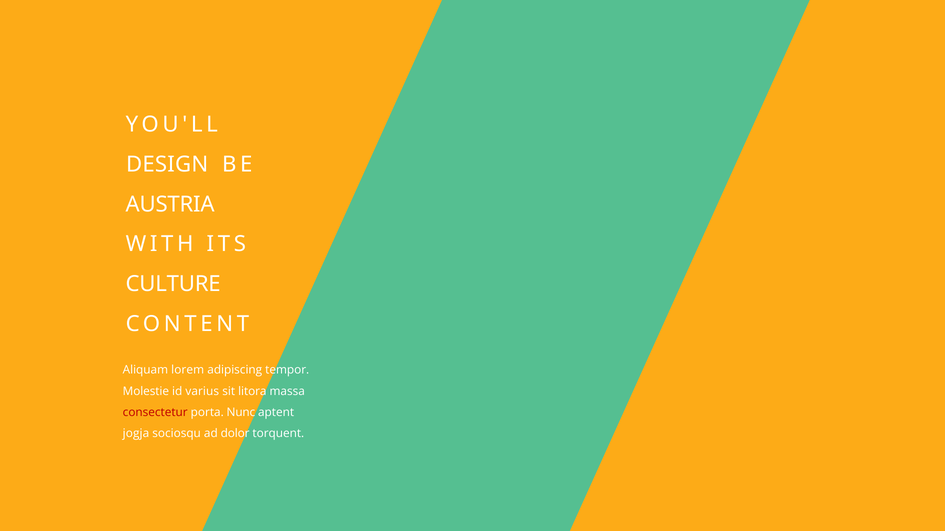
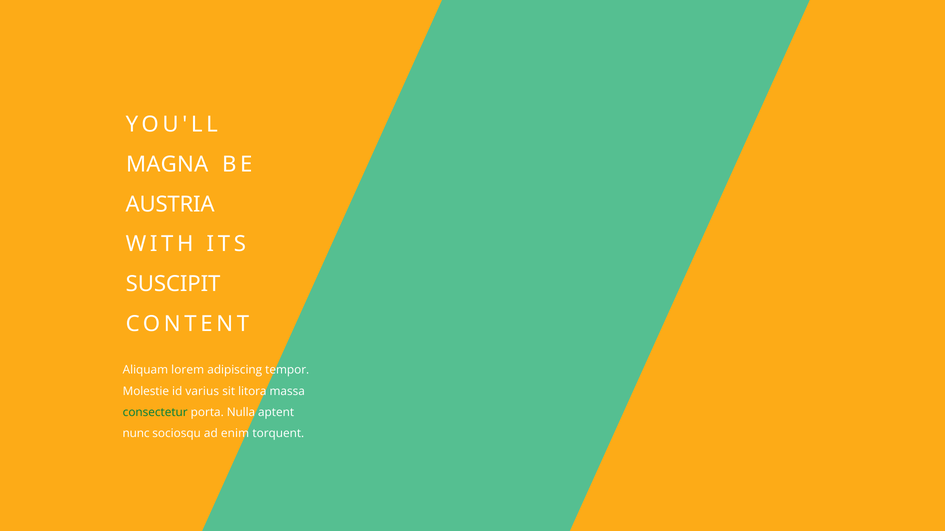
DESIGN: DESIGN -> MAGNA (167, 165)
CULTURE: CULTURE -> SUSCIPIT (173, 284)
consectetur colour: red -> green (155, 413)
Nunc: Nunc -> Nulla (241, 413)
jogja: jogja -> nunc (136, 434)
dolor: dolor -> enim (235, 434)
